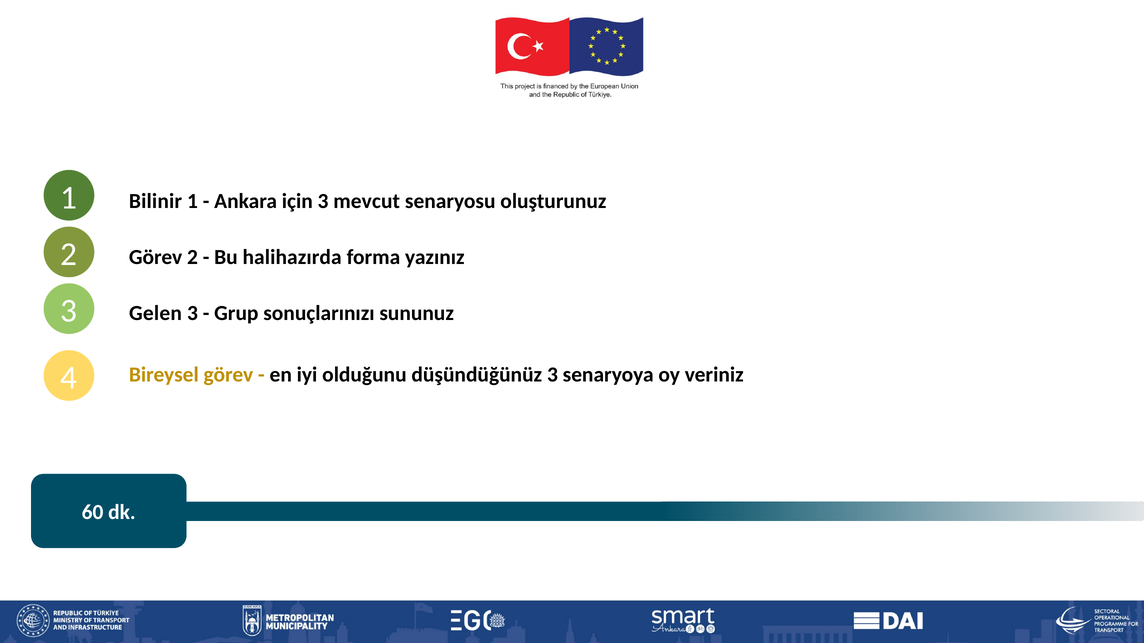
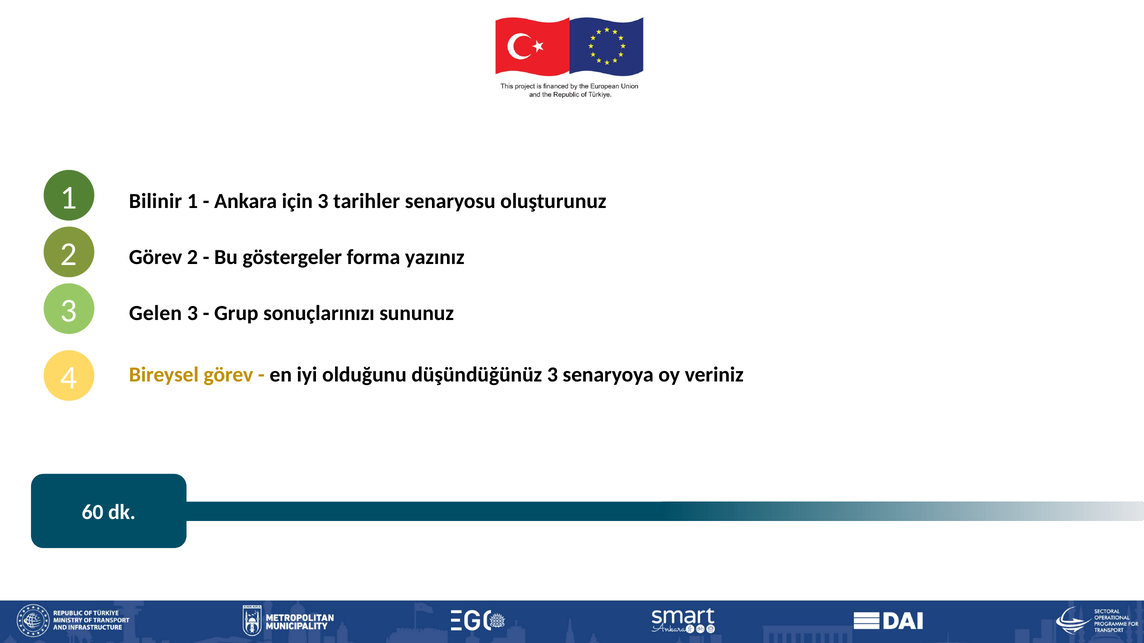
mevcut: mevcut -> tarihler (367, 201)
halihazırda: halihazırda -> göstergeler (292, 257)
